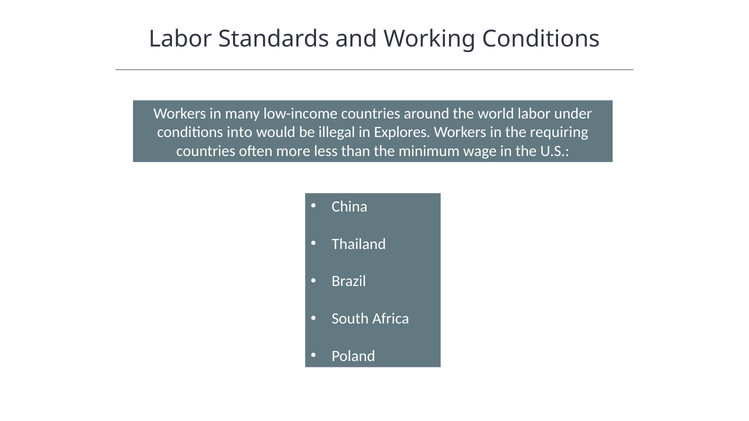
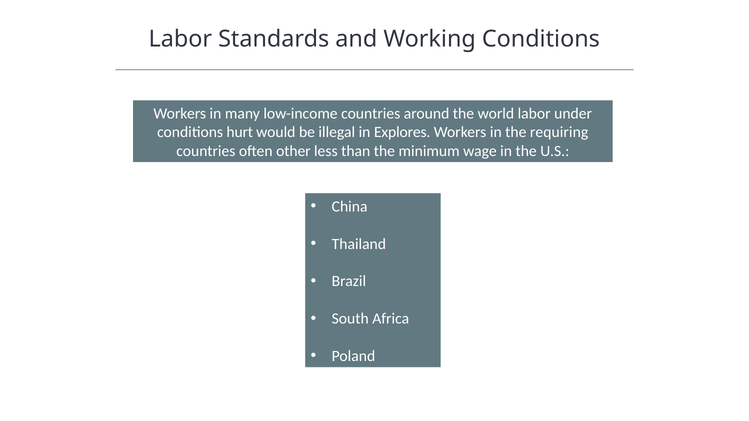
into: into -> hurt (240, 132)
more: more -> other (293, 151)
